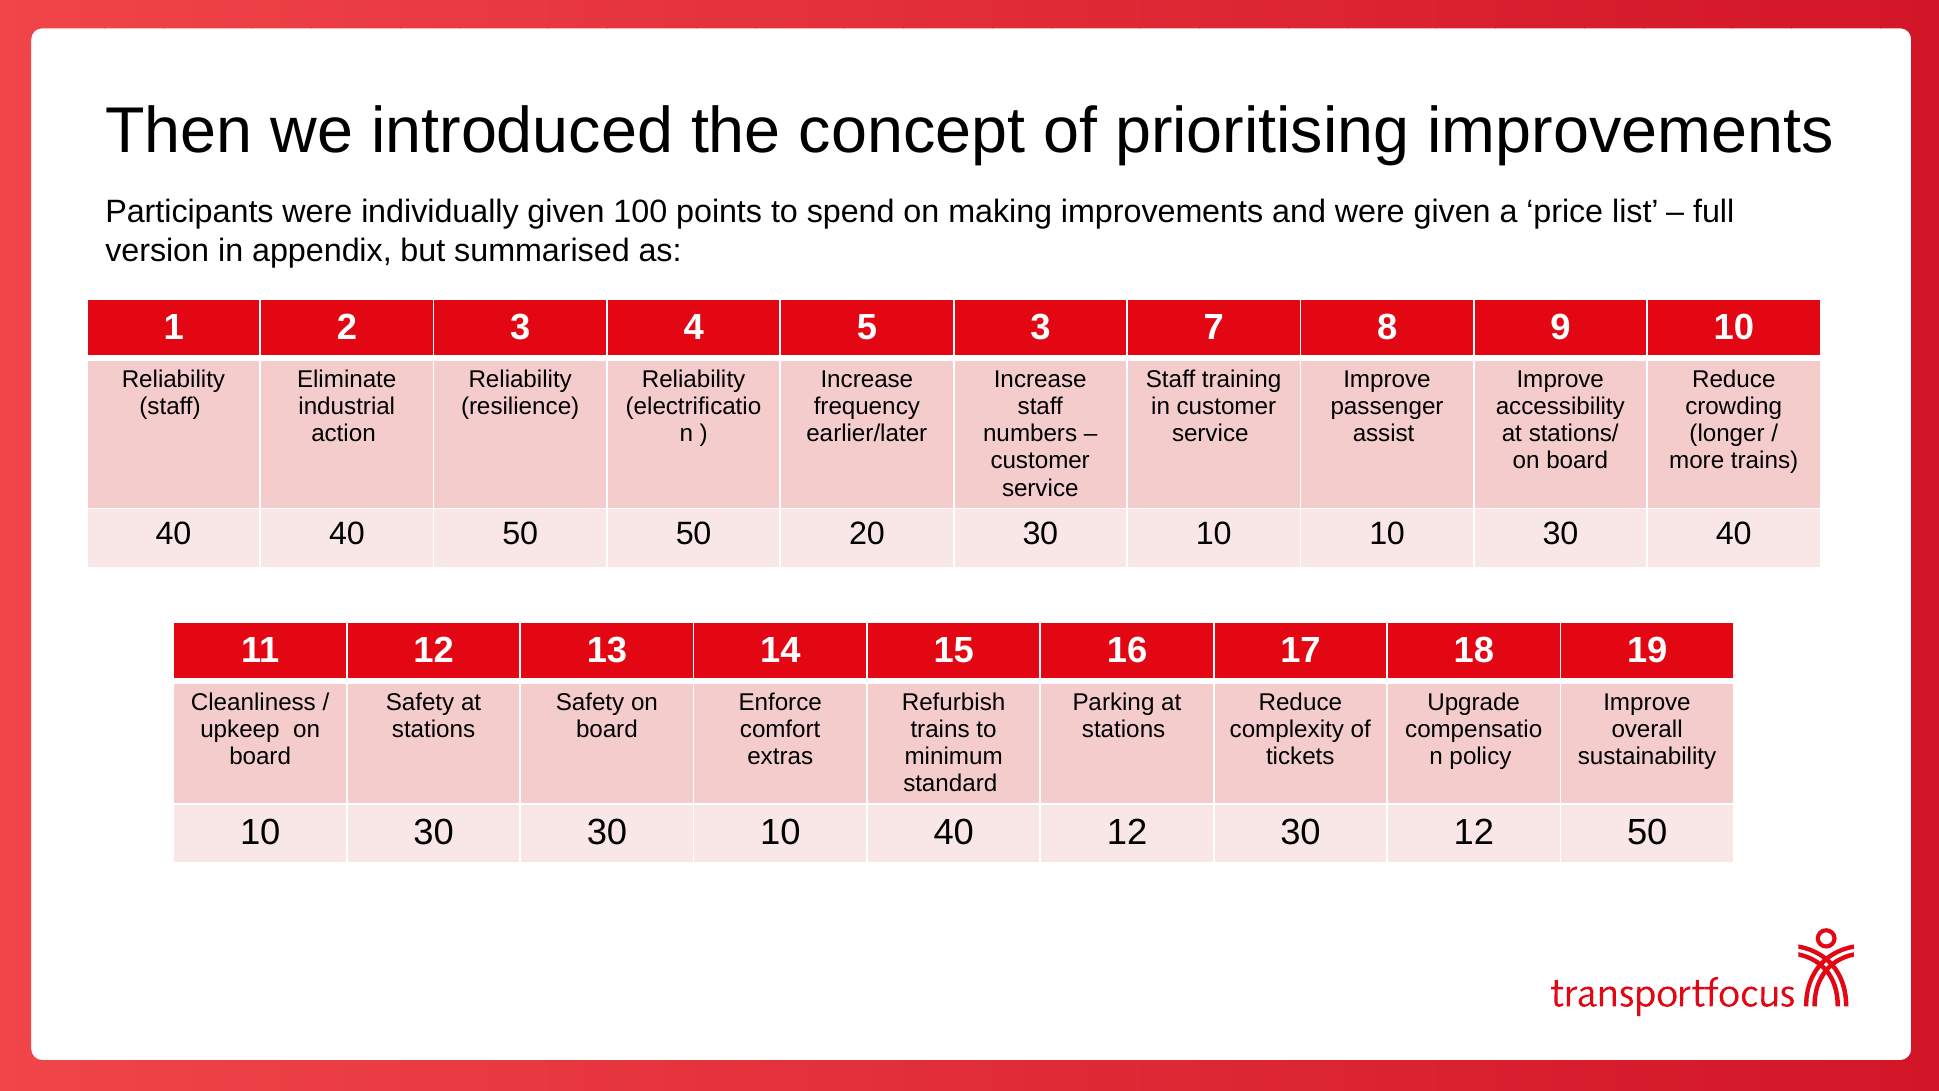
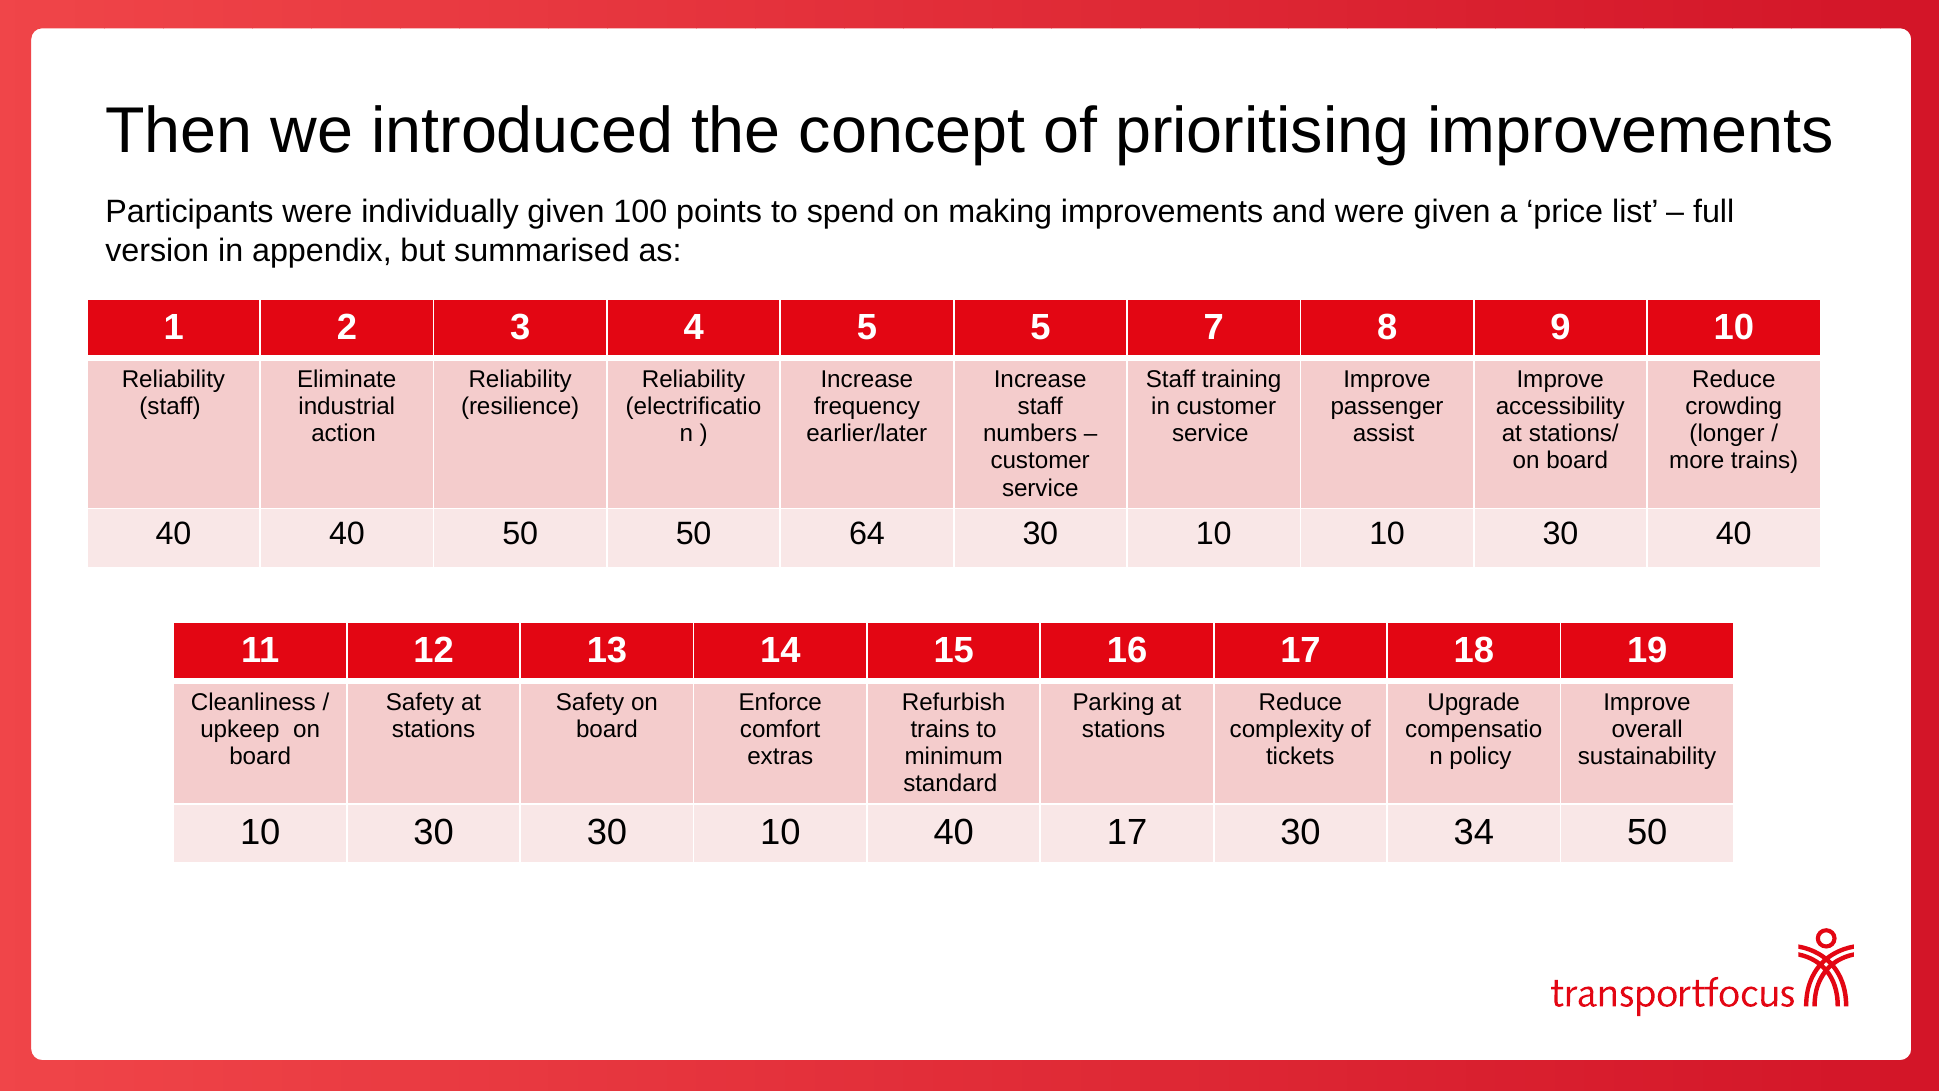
5 3: 3 -> 5 (1040, 327)
20: 20 -> 64 (867, 534)
40 12: 12 -> 17 (1127, 832)
30 12: 12 -> 34 (1474, 832)
